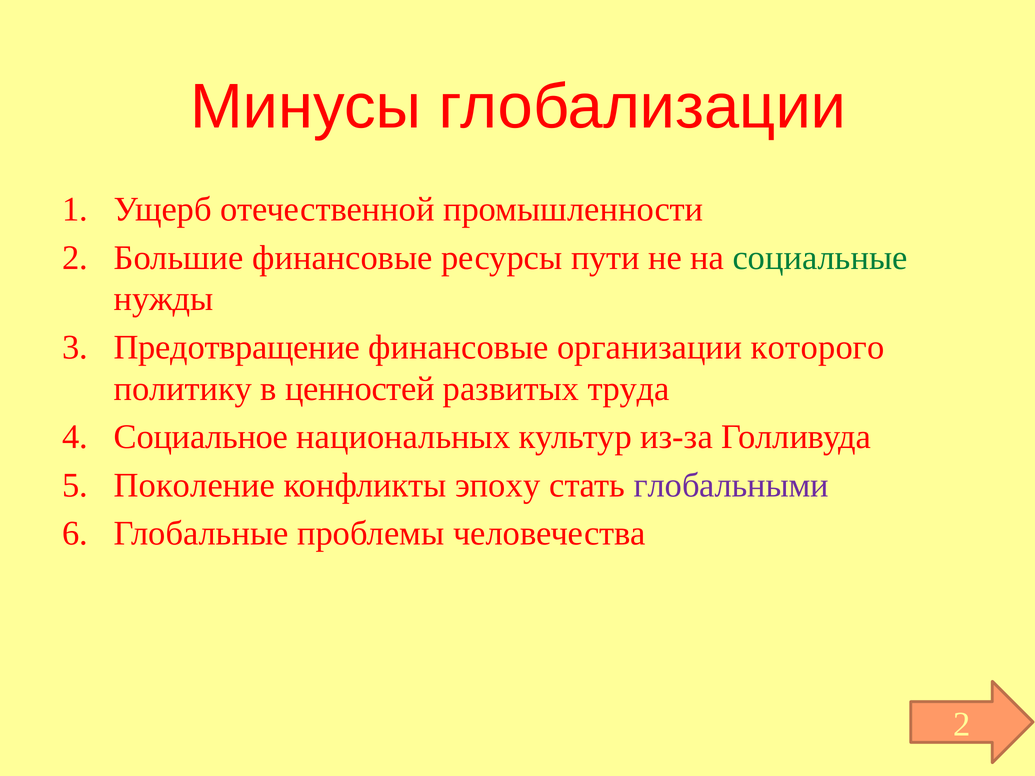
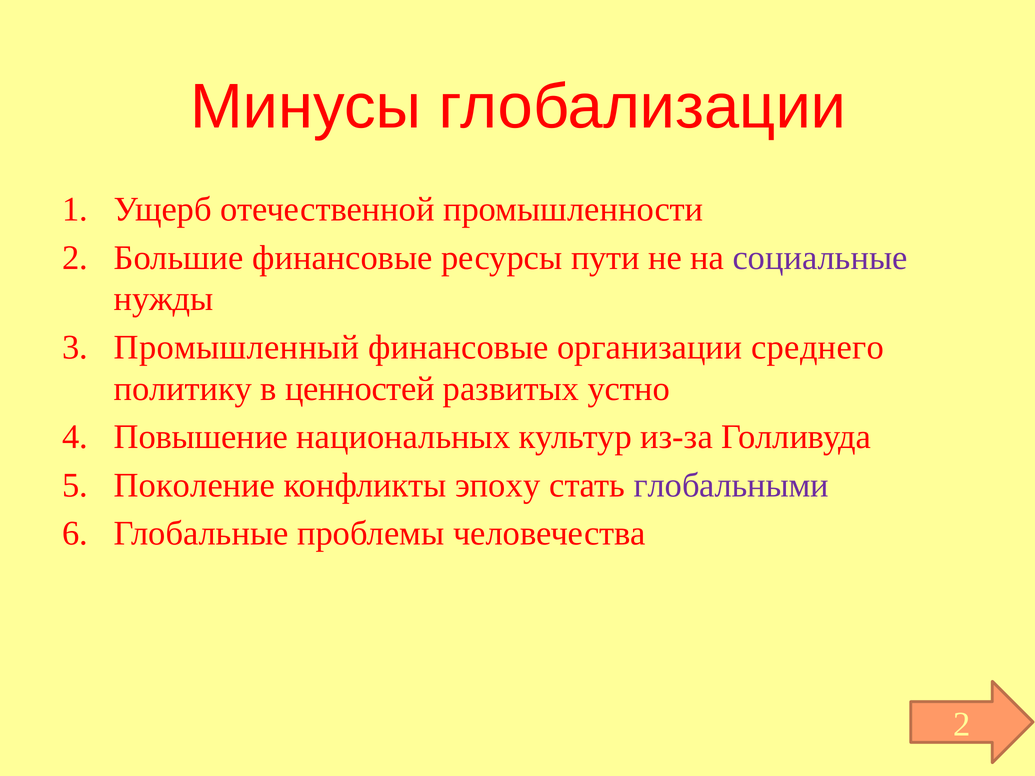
социальные colour: green -> purple (820, 258)
Предотвращение: Предотвращение -> Промышленный (237, 347)
которого: которого -> среднего (818, 347)
труда: труда -> устно (629, 389)
Социальное: Социальное -> Повышение (201, 437)
